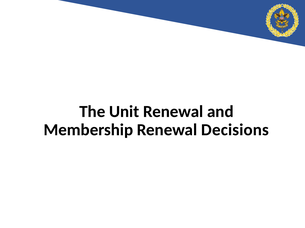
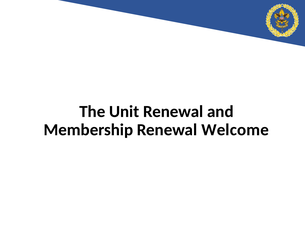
Decisions: Decisions -> Welcome (235, 130)
